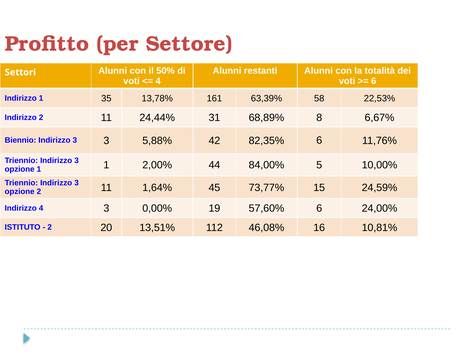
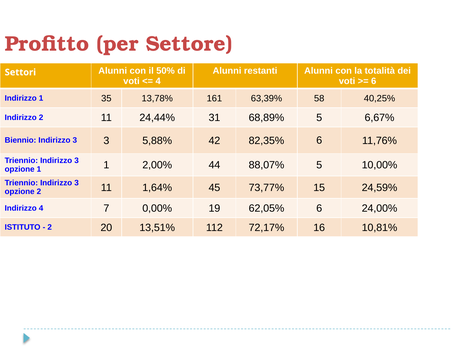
22,53%: 22,53% -> 40,25% (380, 98)
68,89% 8: 8 -> 5 (319, 118)
84,00%: 84,00% -> 88,07% (267, 165)
4 3: 3 -> 7 (106, 209)
57,60%: 57,60% -> 62,05% (267, 209)
46,08%: 46,08% -> 72,17% (267, 228)
